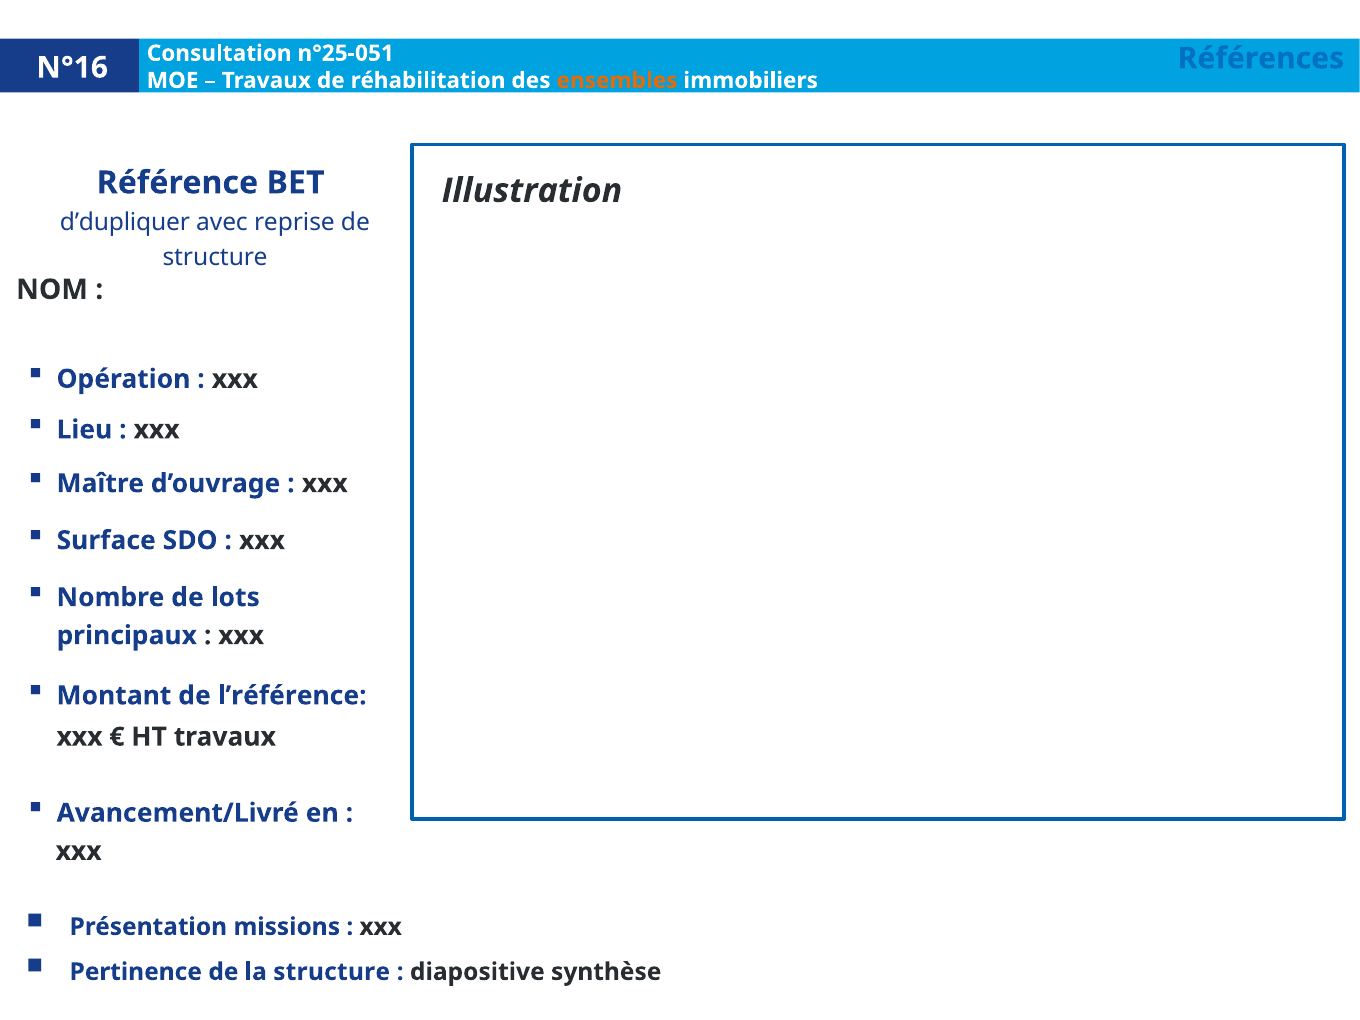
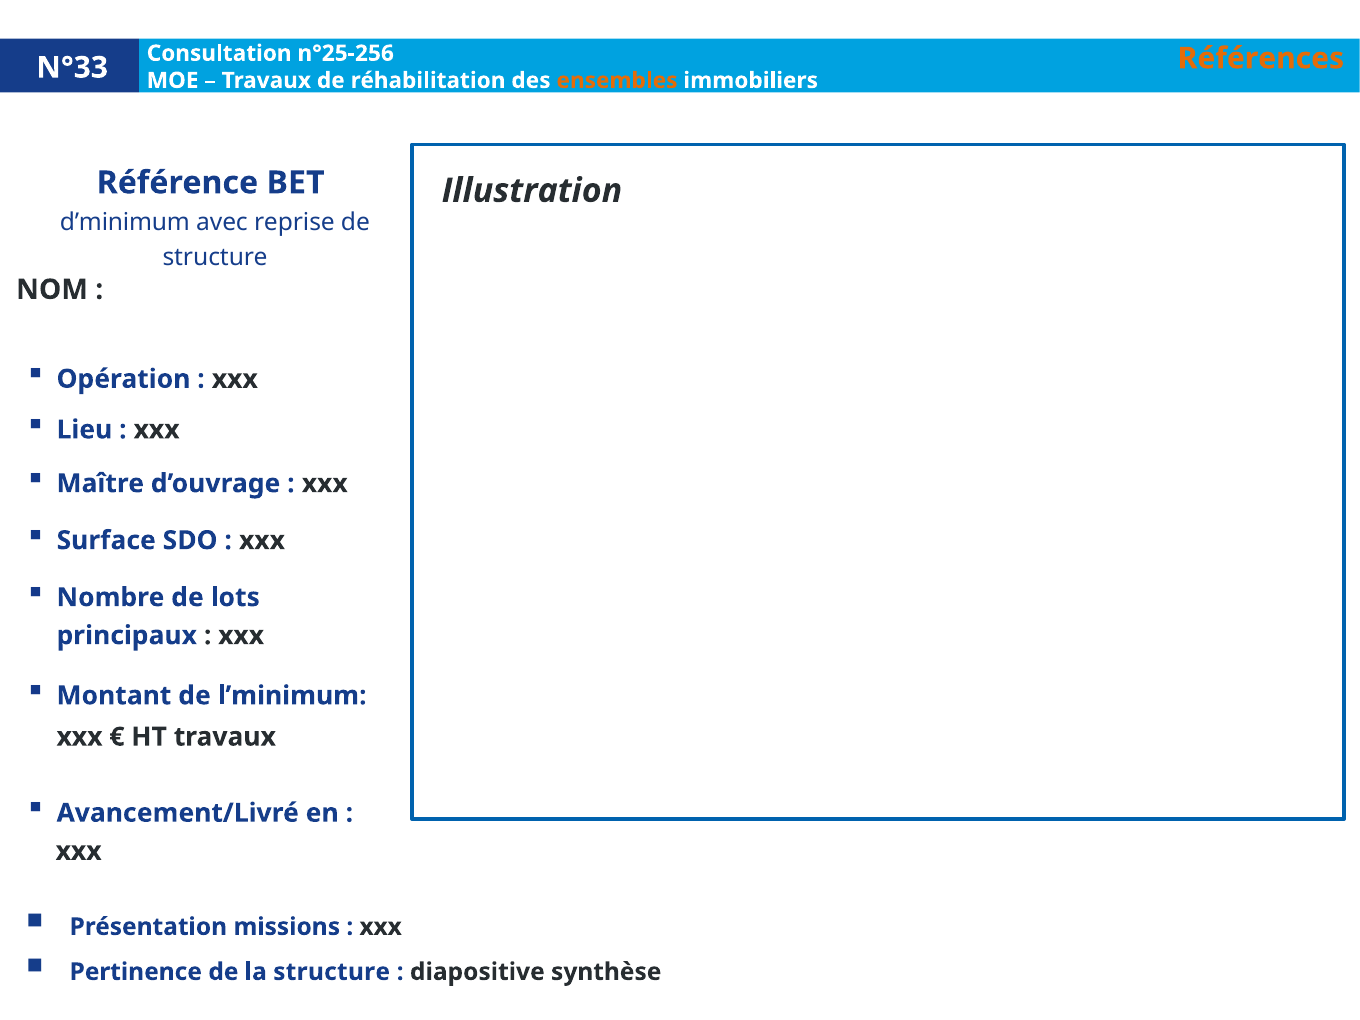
n°25-051: n°25-051 -> n°25-256 (346, 53)
Références colour: blue -> orange (1261, 58)
N°16: N°16 -> N°33 (72, 68)
d’dupliquer: d’dupliquer -> d’minimum (125, 222)
l’référence: l’référence -> l’minimum (292, 696)
